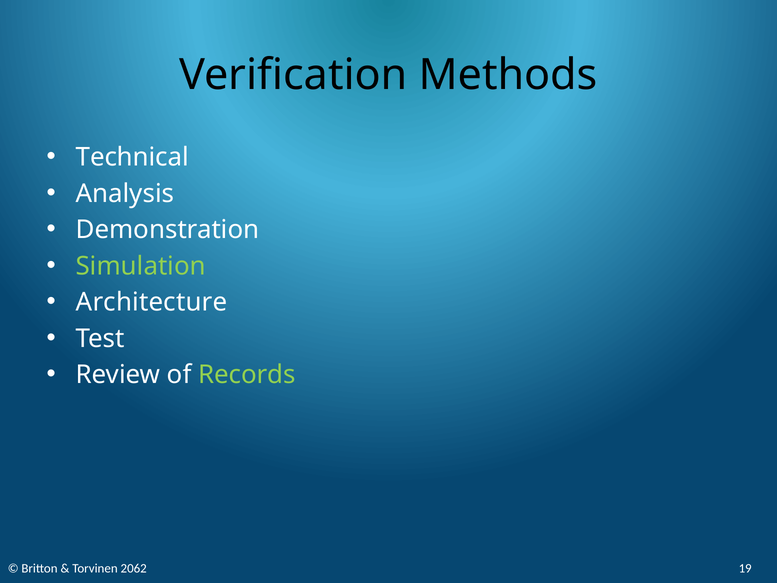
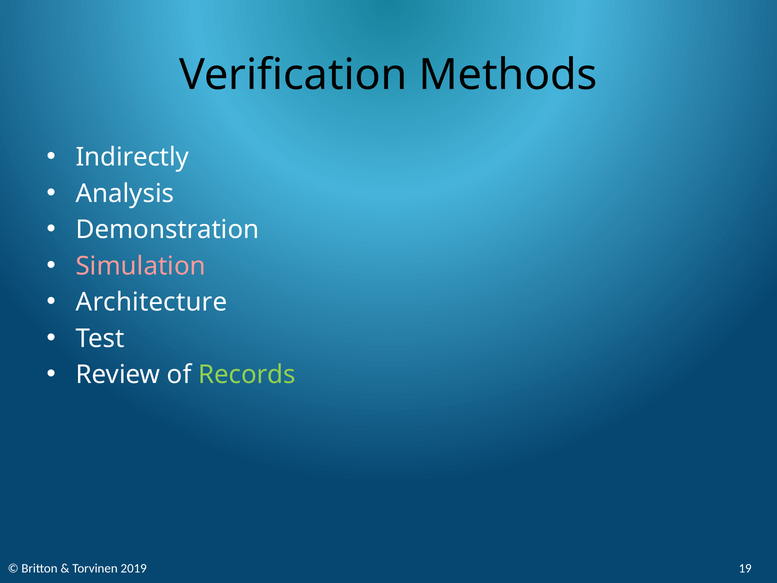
Technical: Technical -> Indirectly (132, 157)
Simulation colour: light green -> pink (141, 266)
2062: 2062 -> 2019 (134, 568)
